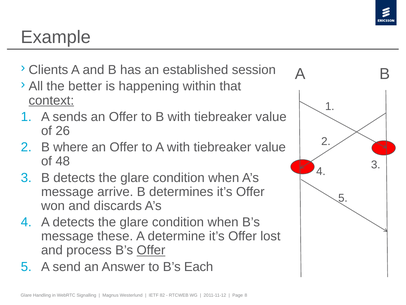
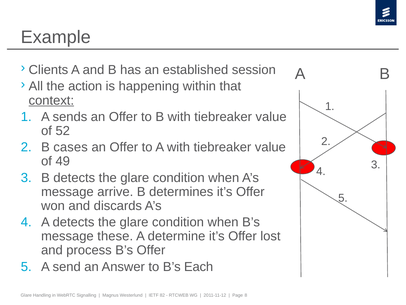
better: better -> action (85, 86)
26: 26 -> 52 (63, 131)
where: where -> cases (71, 147)
48: 48 -> 49 (63, 161)
Offer underline: present -> none (151, 250)
